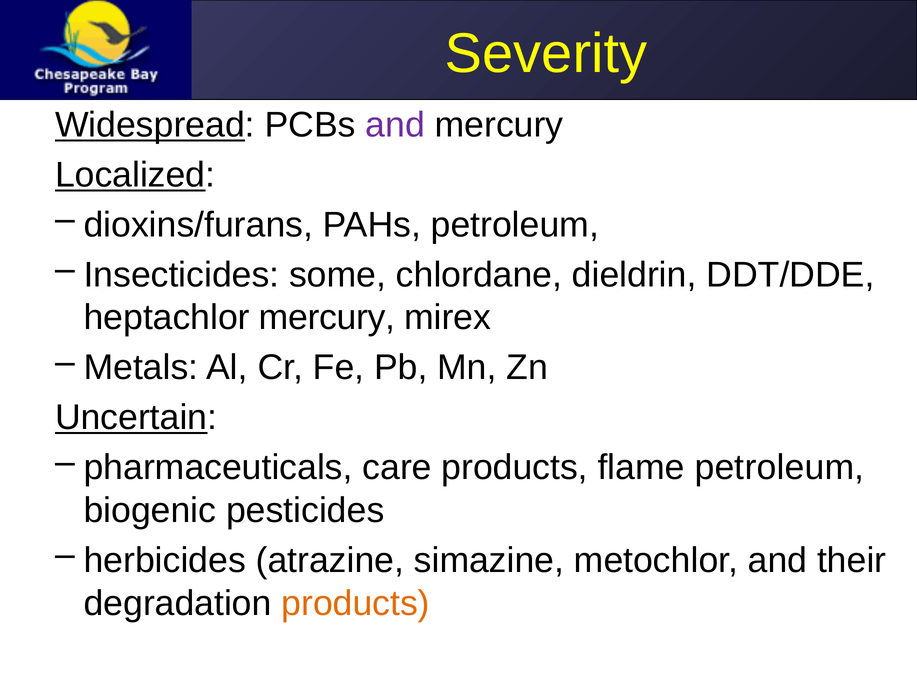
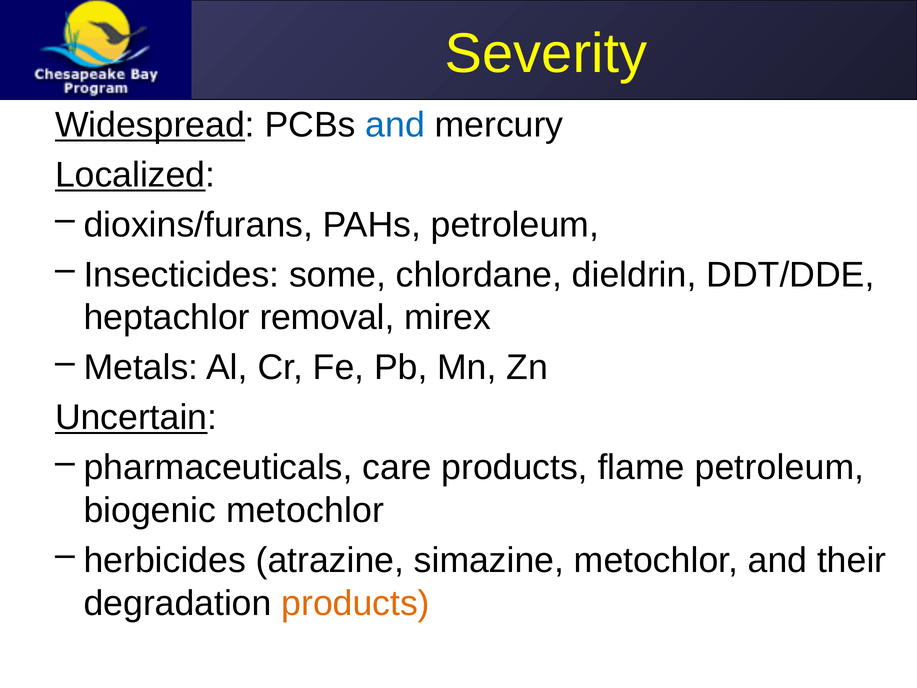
and colour: purple -> blue (395, 125)
heptachlor mercury: mercury -> removal (327, 318)
biogenic pesticides: pesticides -> metochlor (305, 510)
